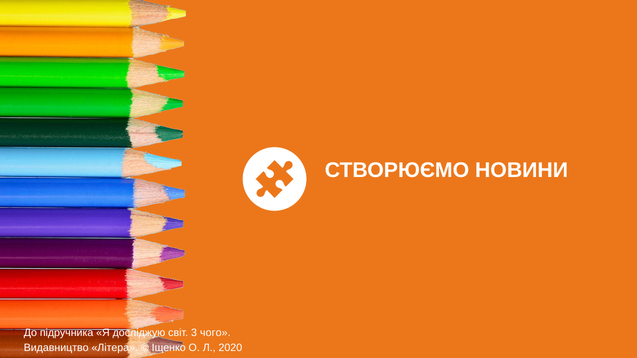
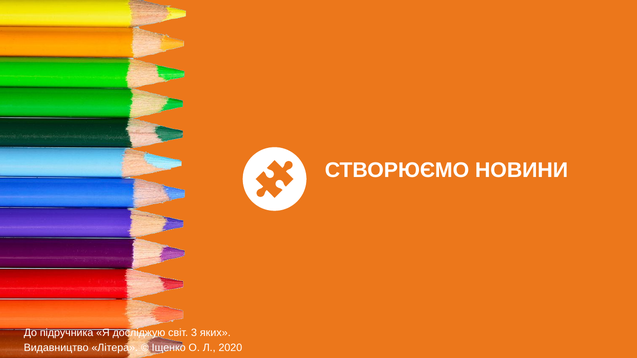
чого: чого -> яких (215, 333)
